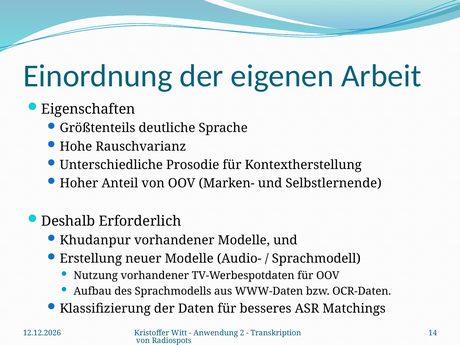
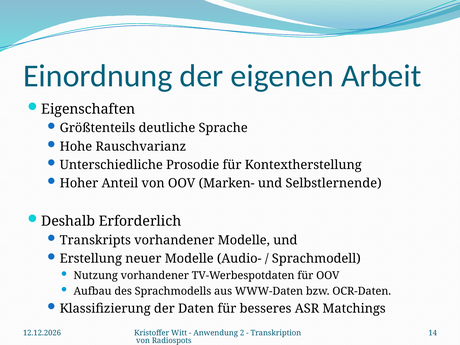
Khudanpur: Khudanpur -> Transkripts (95, 240)
